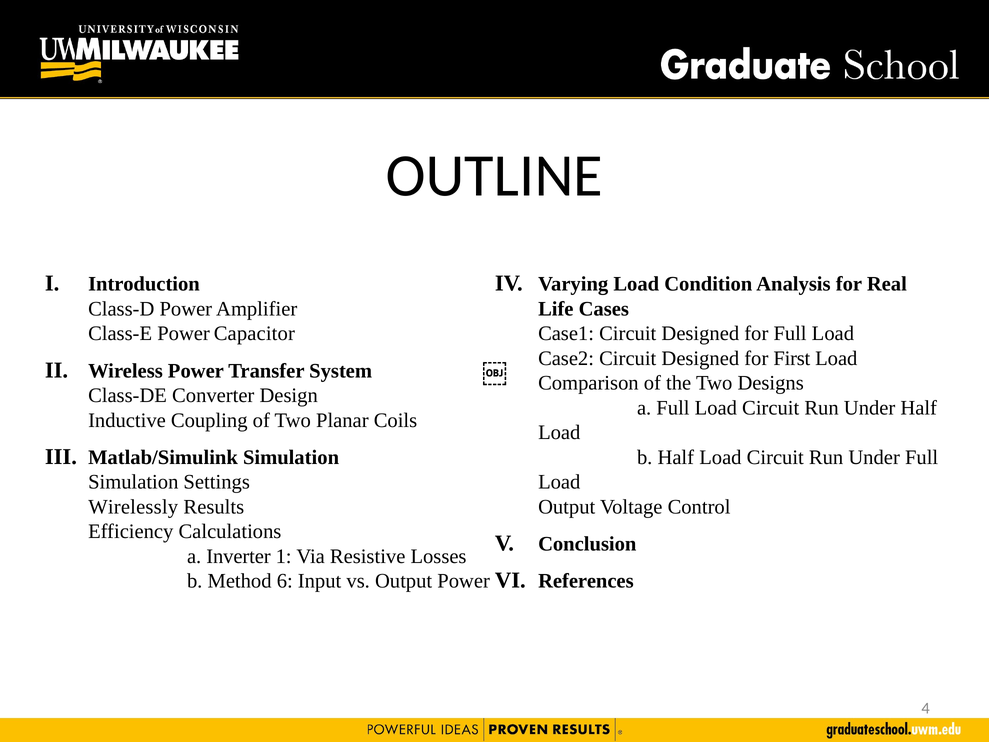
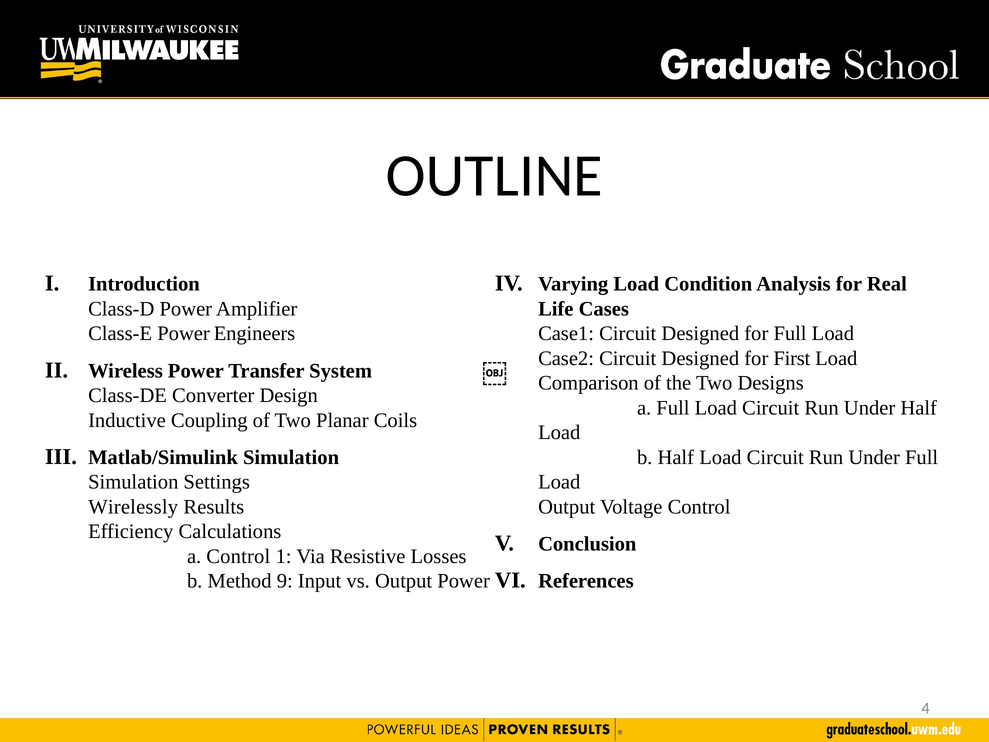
Capacitor: Capacitor -> Engineers (254, 334)
a Inverter: Inverter -> Control (238, 556)
6: 6 -> 9 (285, 581)
